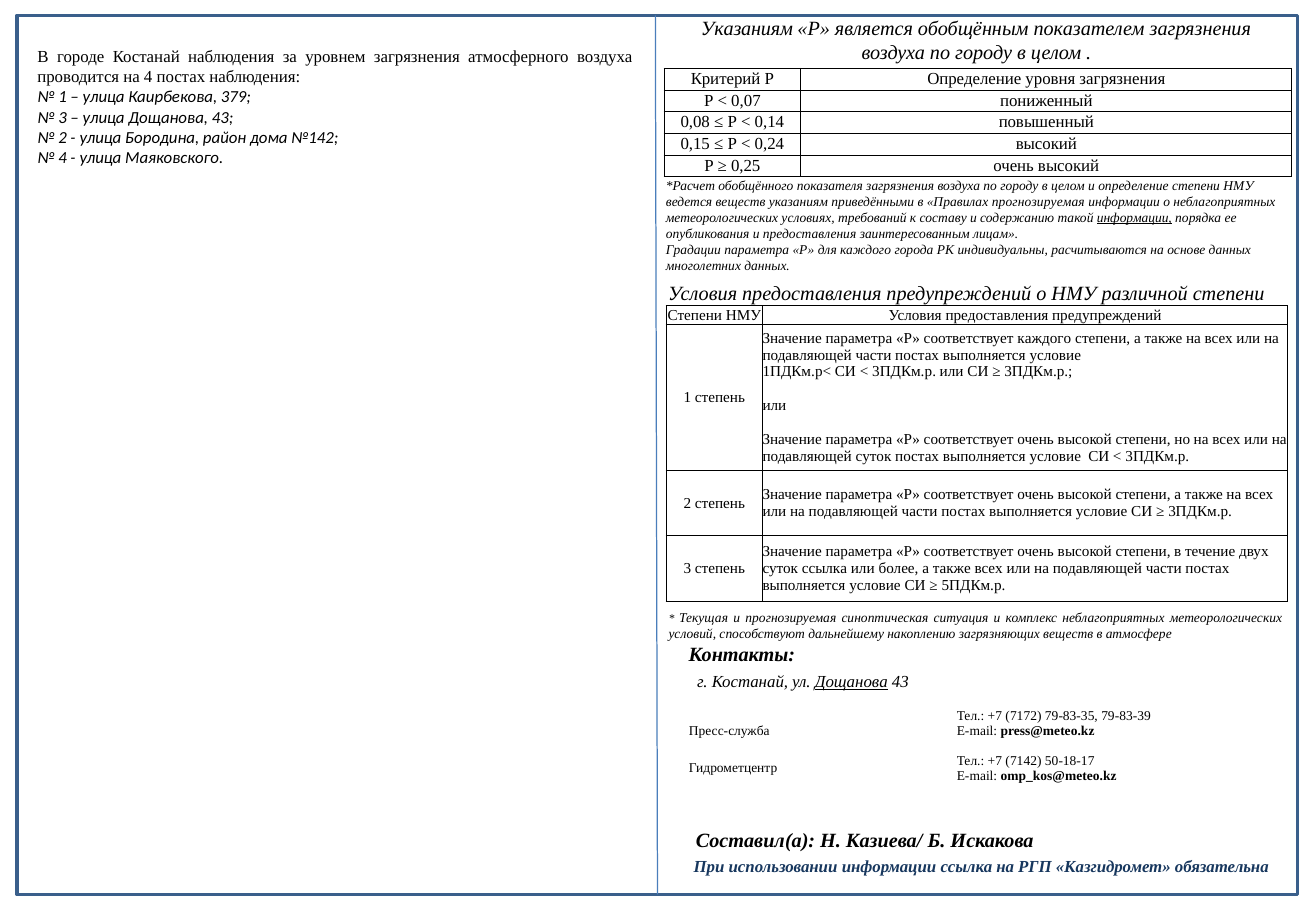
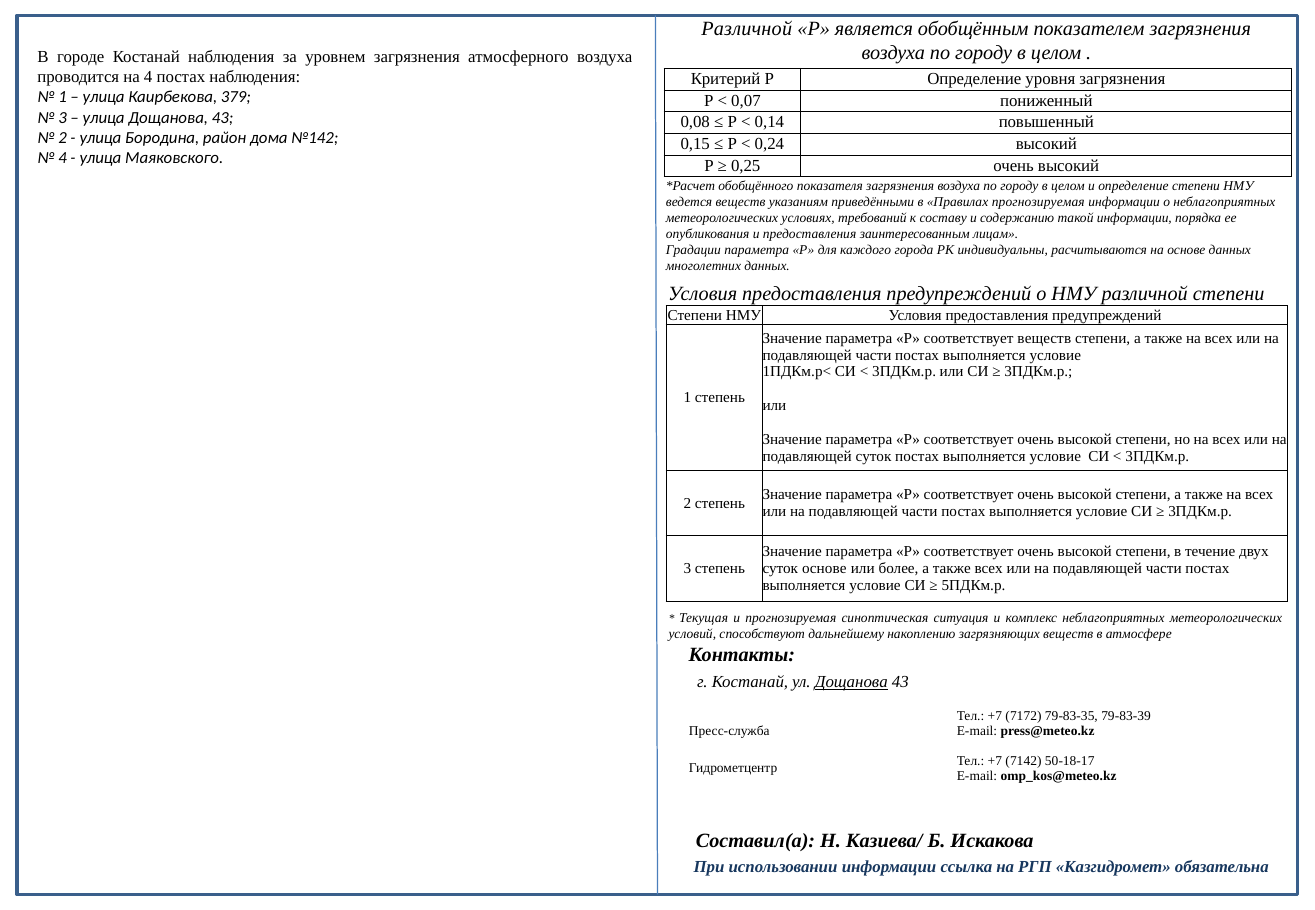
Указаниям: Указаниям -> Различной (747, 28)
информации underline: present -> none (1134, 218)
соответствует каждого: каждого -> веществ (1044, 338)
суток ссылка: ссылка -> основе (824, 569)
